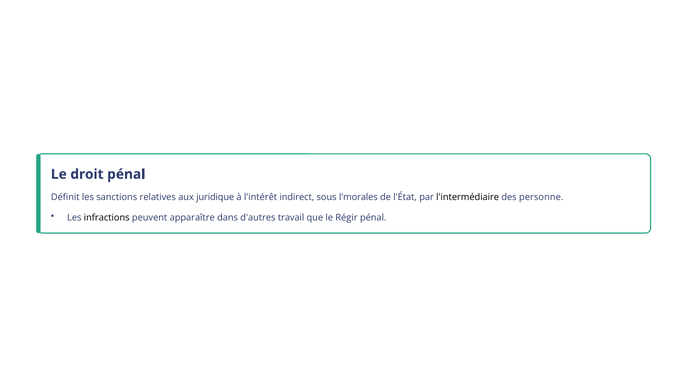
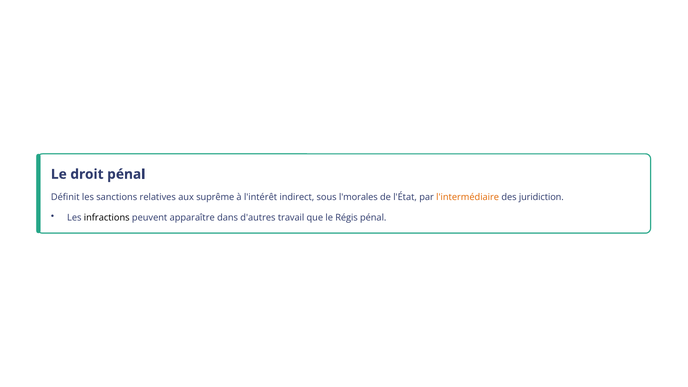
juridique: juridique -> suprême (215, 197)
l'intermédiaire colour: black -> orange (468, 197)
personne: personne -> juridiction (541, 197)
Régir: Régir -> Régis (347, 218)
